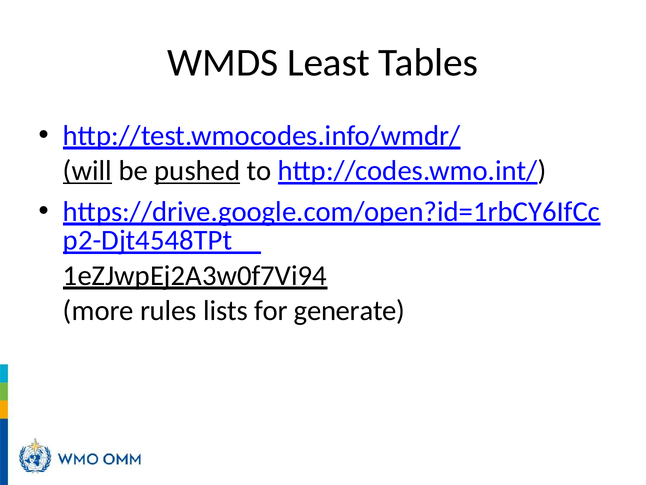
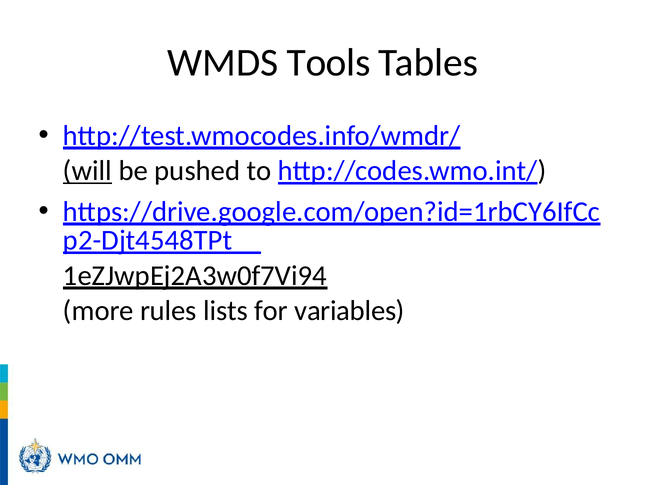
Least: Least -> Tools (329, 63)
pushed underline: present -> none (197, 171)
generate: generate -> variables (350, 310)
